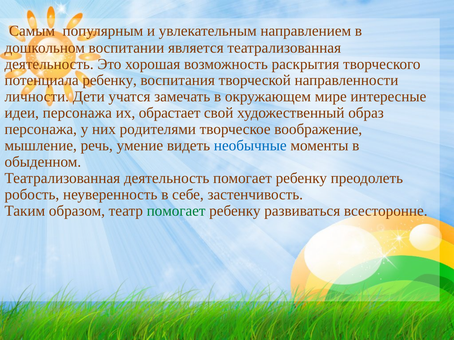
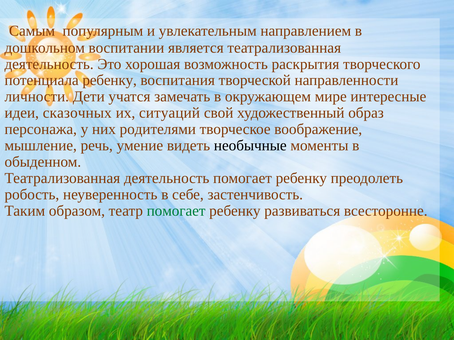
идеи персонажа: персонажа -> сказочных (77, 113)
обрастает: обрастает -> ситуаций (170, 113)
необычные colour: blue -> black (250, 146)
